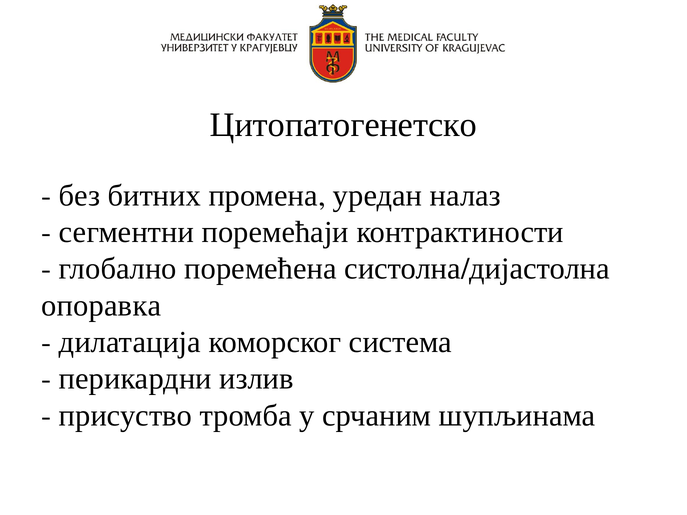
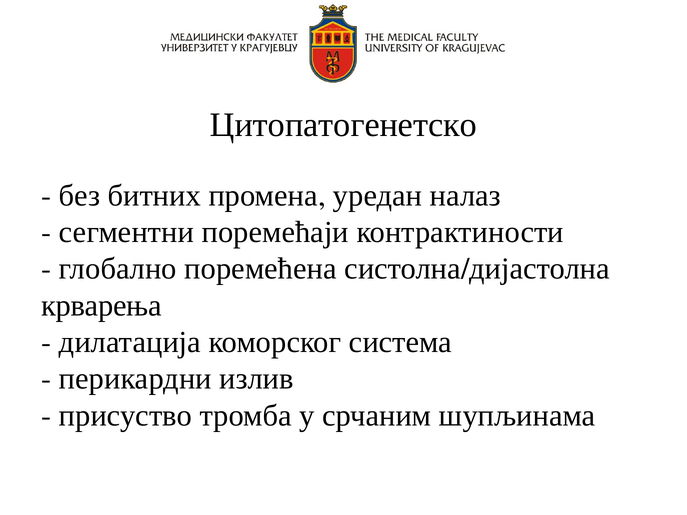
опоравка: опоравка -> крварења (101, 306)
